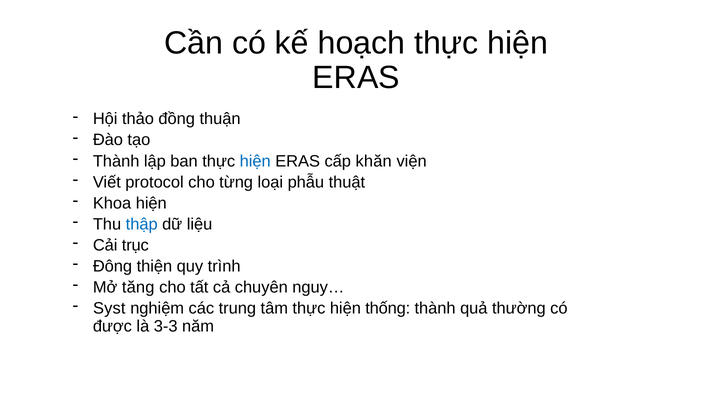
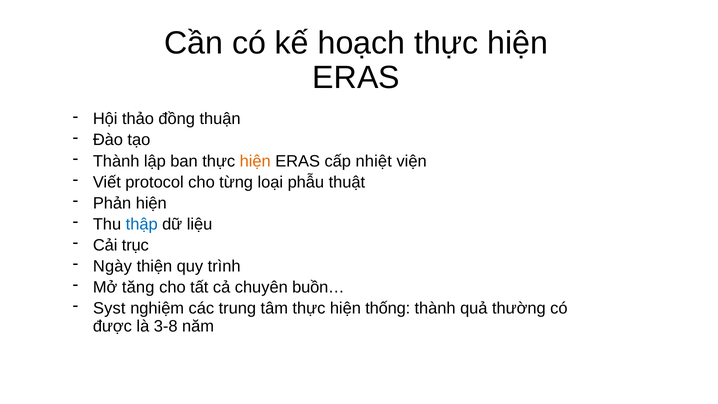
hiện colour: blue -> orange (255, 161)
khăn: khăn -> nhiệt (374, 161)
Khoa: Khoa -> Phản (112, 203)
Đông: Đông -> Ngày (112, 266)
nguy…: nguy… -> buồn… (318, 287)
3-3: 3-3 -> 3-8 (166, 326)
